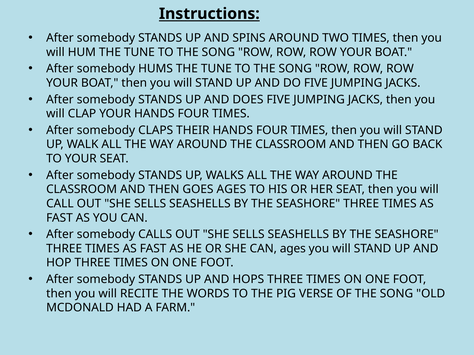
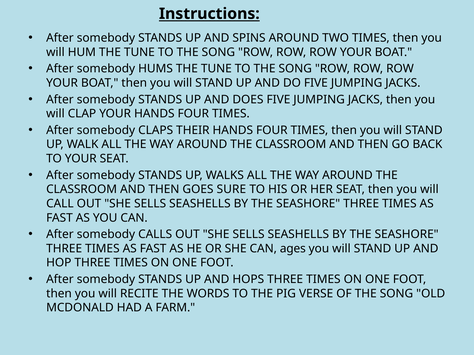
GOES AGES: AGES -> SURE (231, 190)
